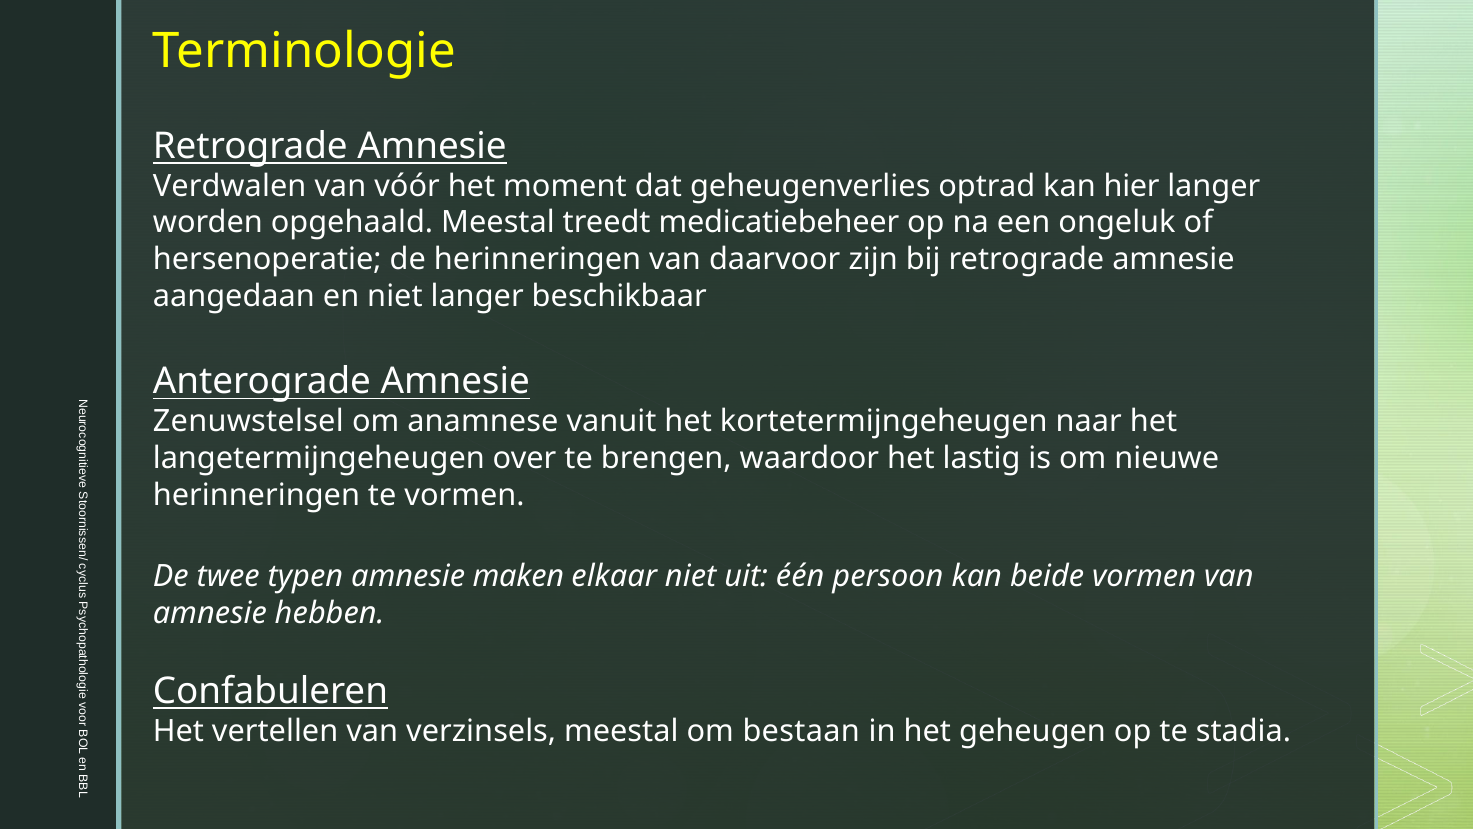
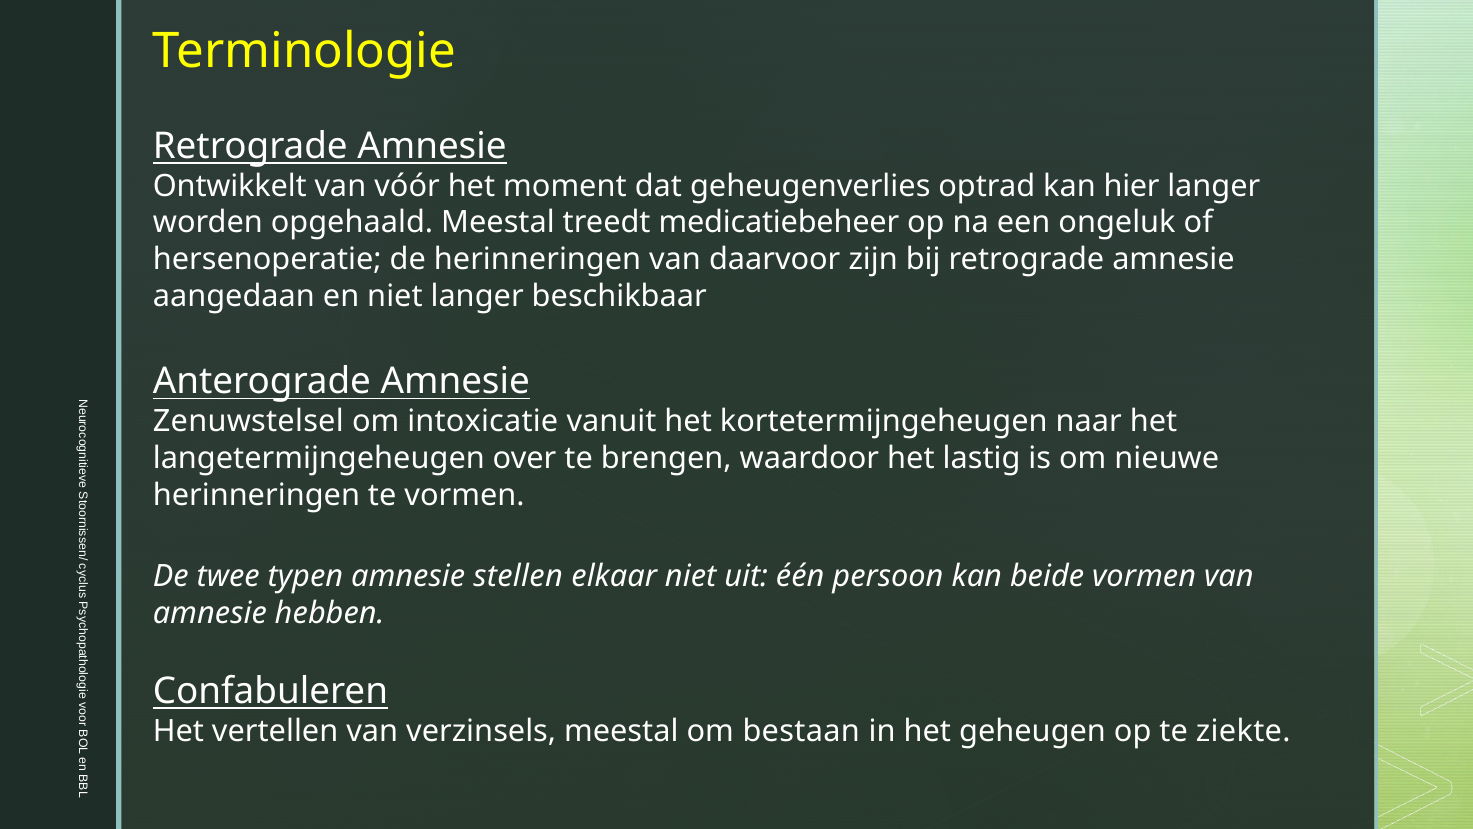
Verdwalen: Verdwalen -> Ontwikkelt (230, 186)
anamnese: anamnese -> intoxicatie (483, 422)
maken: maken -> stellen (518, 576)
stadia: stadia -> ziekte (1243, 731)
